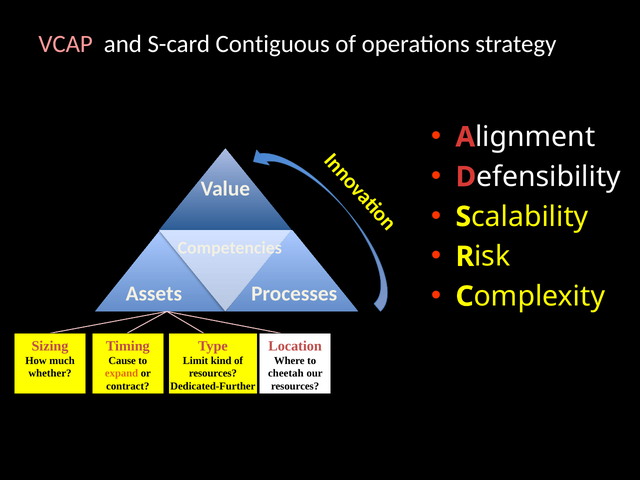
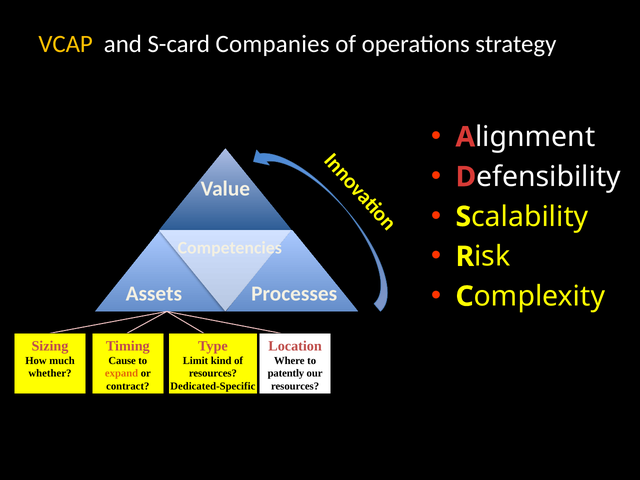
VCAP colour: pink -> yellow (66, 44)
Contiguous: Contiguous -> Companies (273, 44)
cheetah: cheetah -> patently (286, 373)
Dedicated-Further: Dedicated-Further -> Dedicated-Specific (213, 386)
